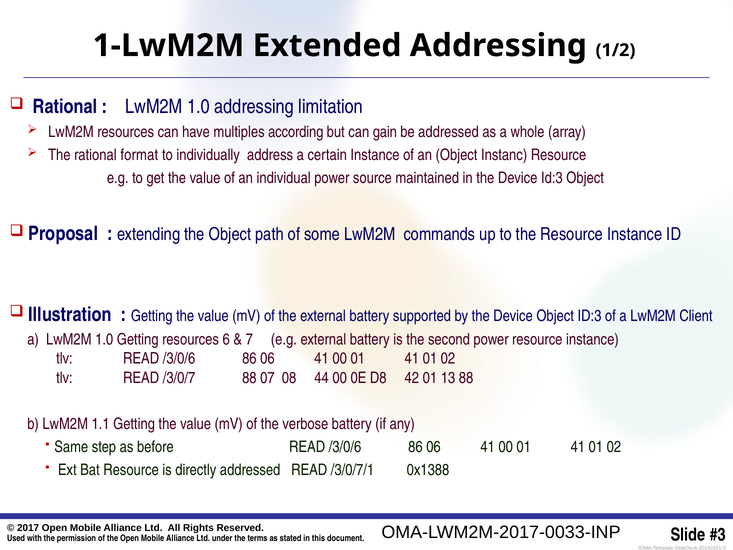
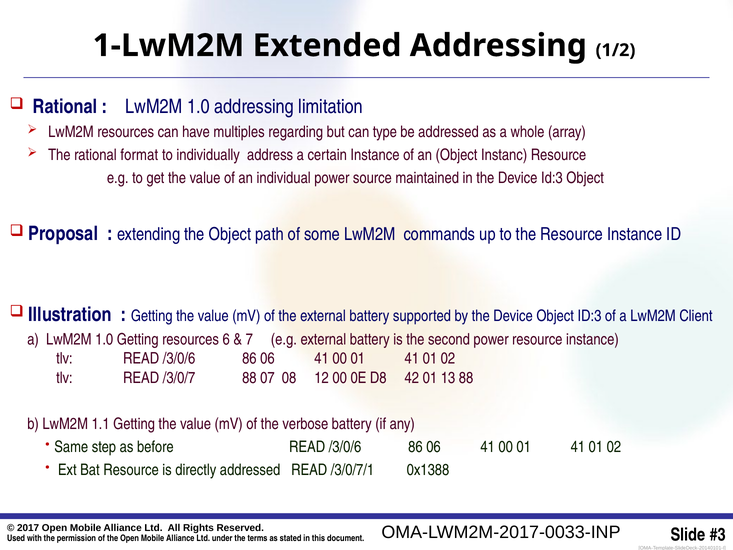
according: according -> regarding (296, 132)
gain: gain -> type (385, 132)
44: 44 -> 12 (322, 378)
